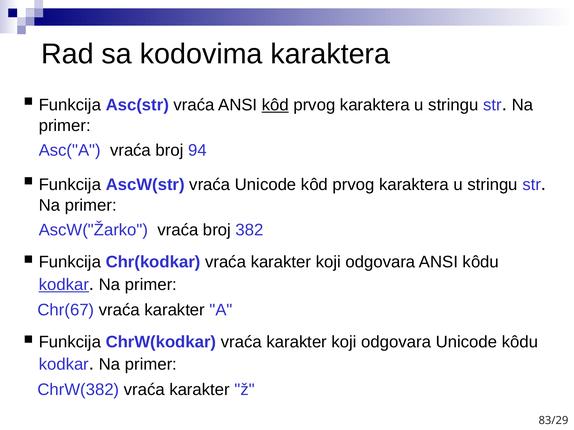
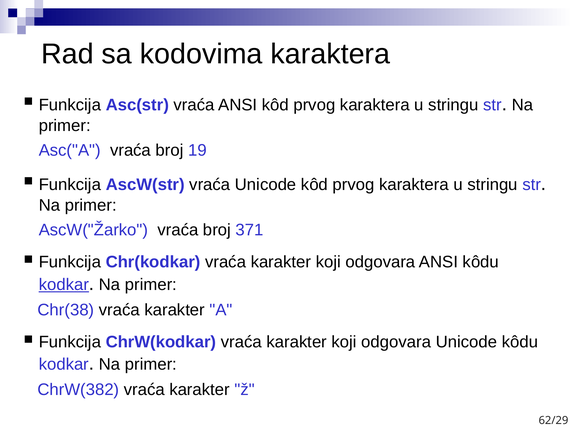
kôd underline: present -> none (275, 105)
94: 94 -> 19 (198, 151)
382: 382 -> 371 (250, 230)
Chr(67: Chr(67 -> Chr(38 (66, 310)
83/29: 83/29 -> 62/29 (553, 421)
